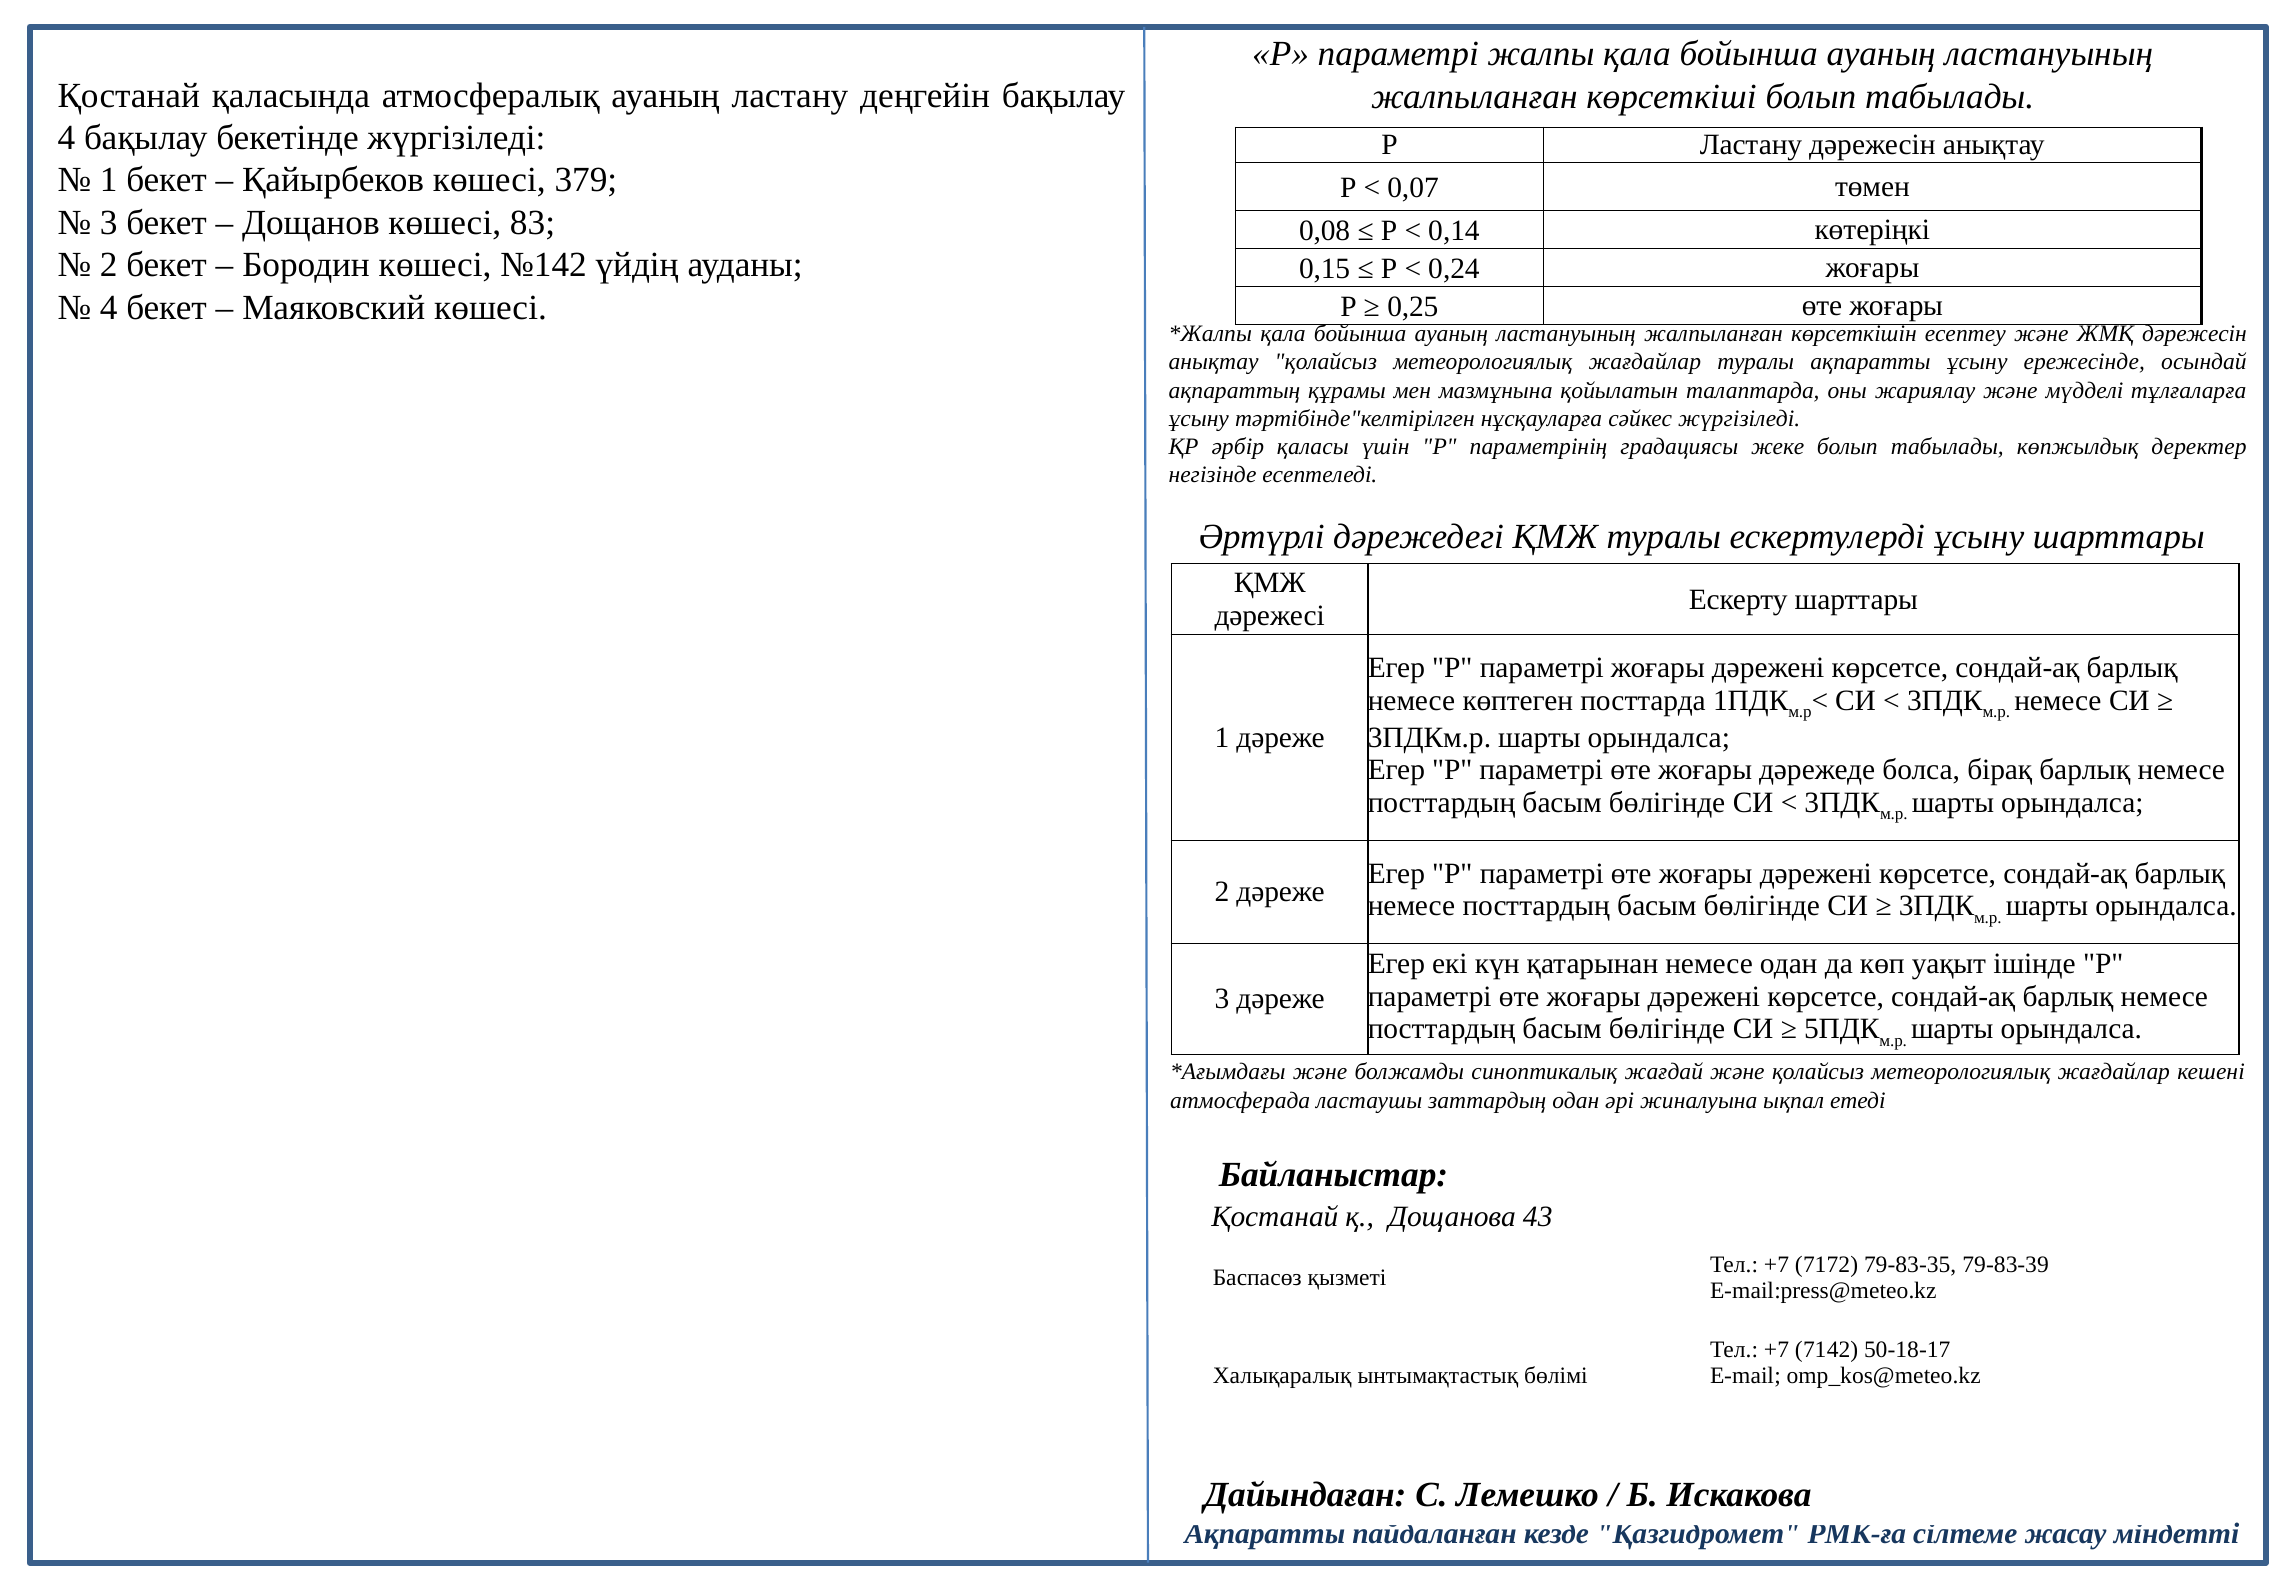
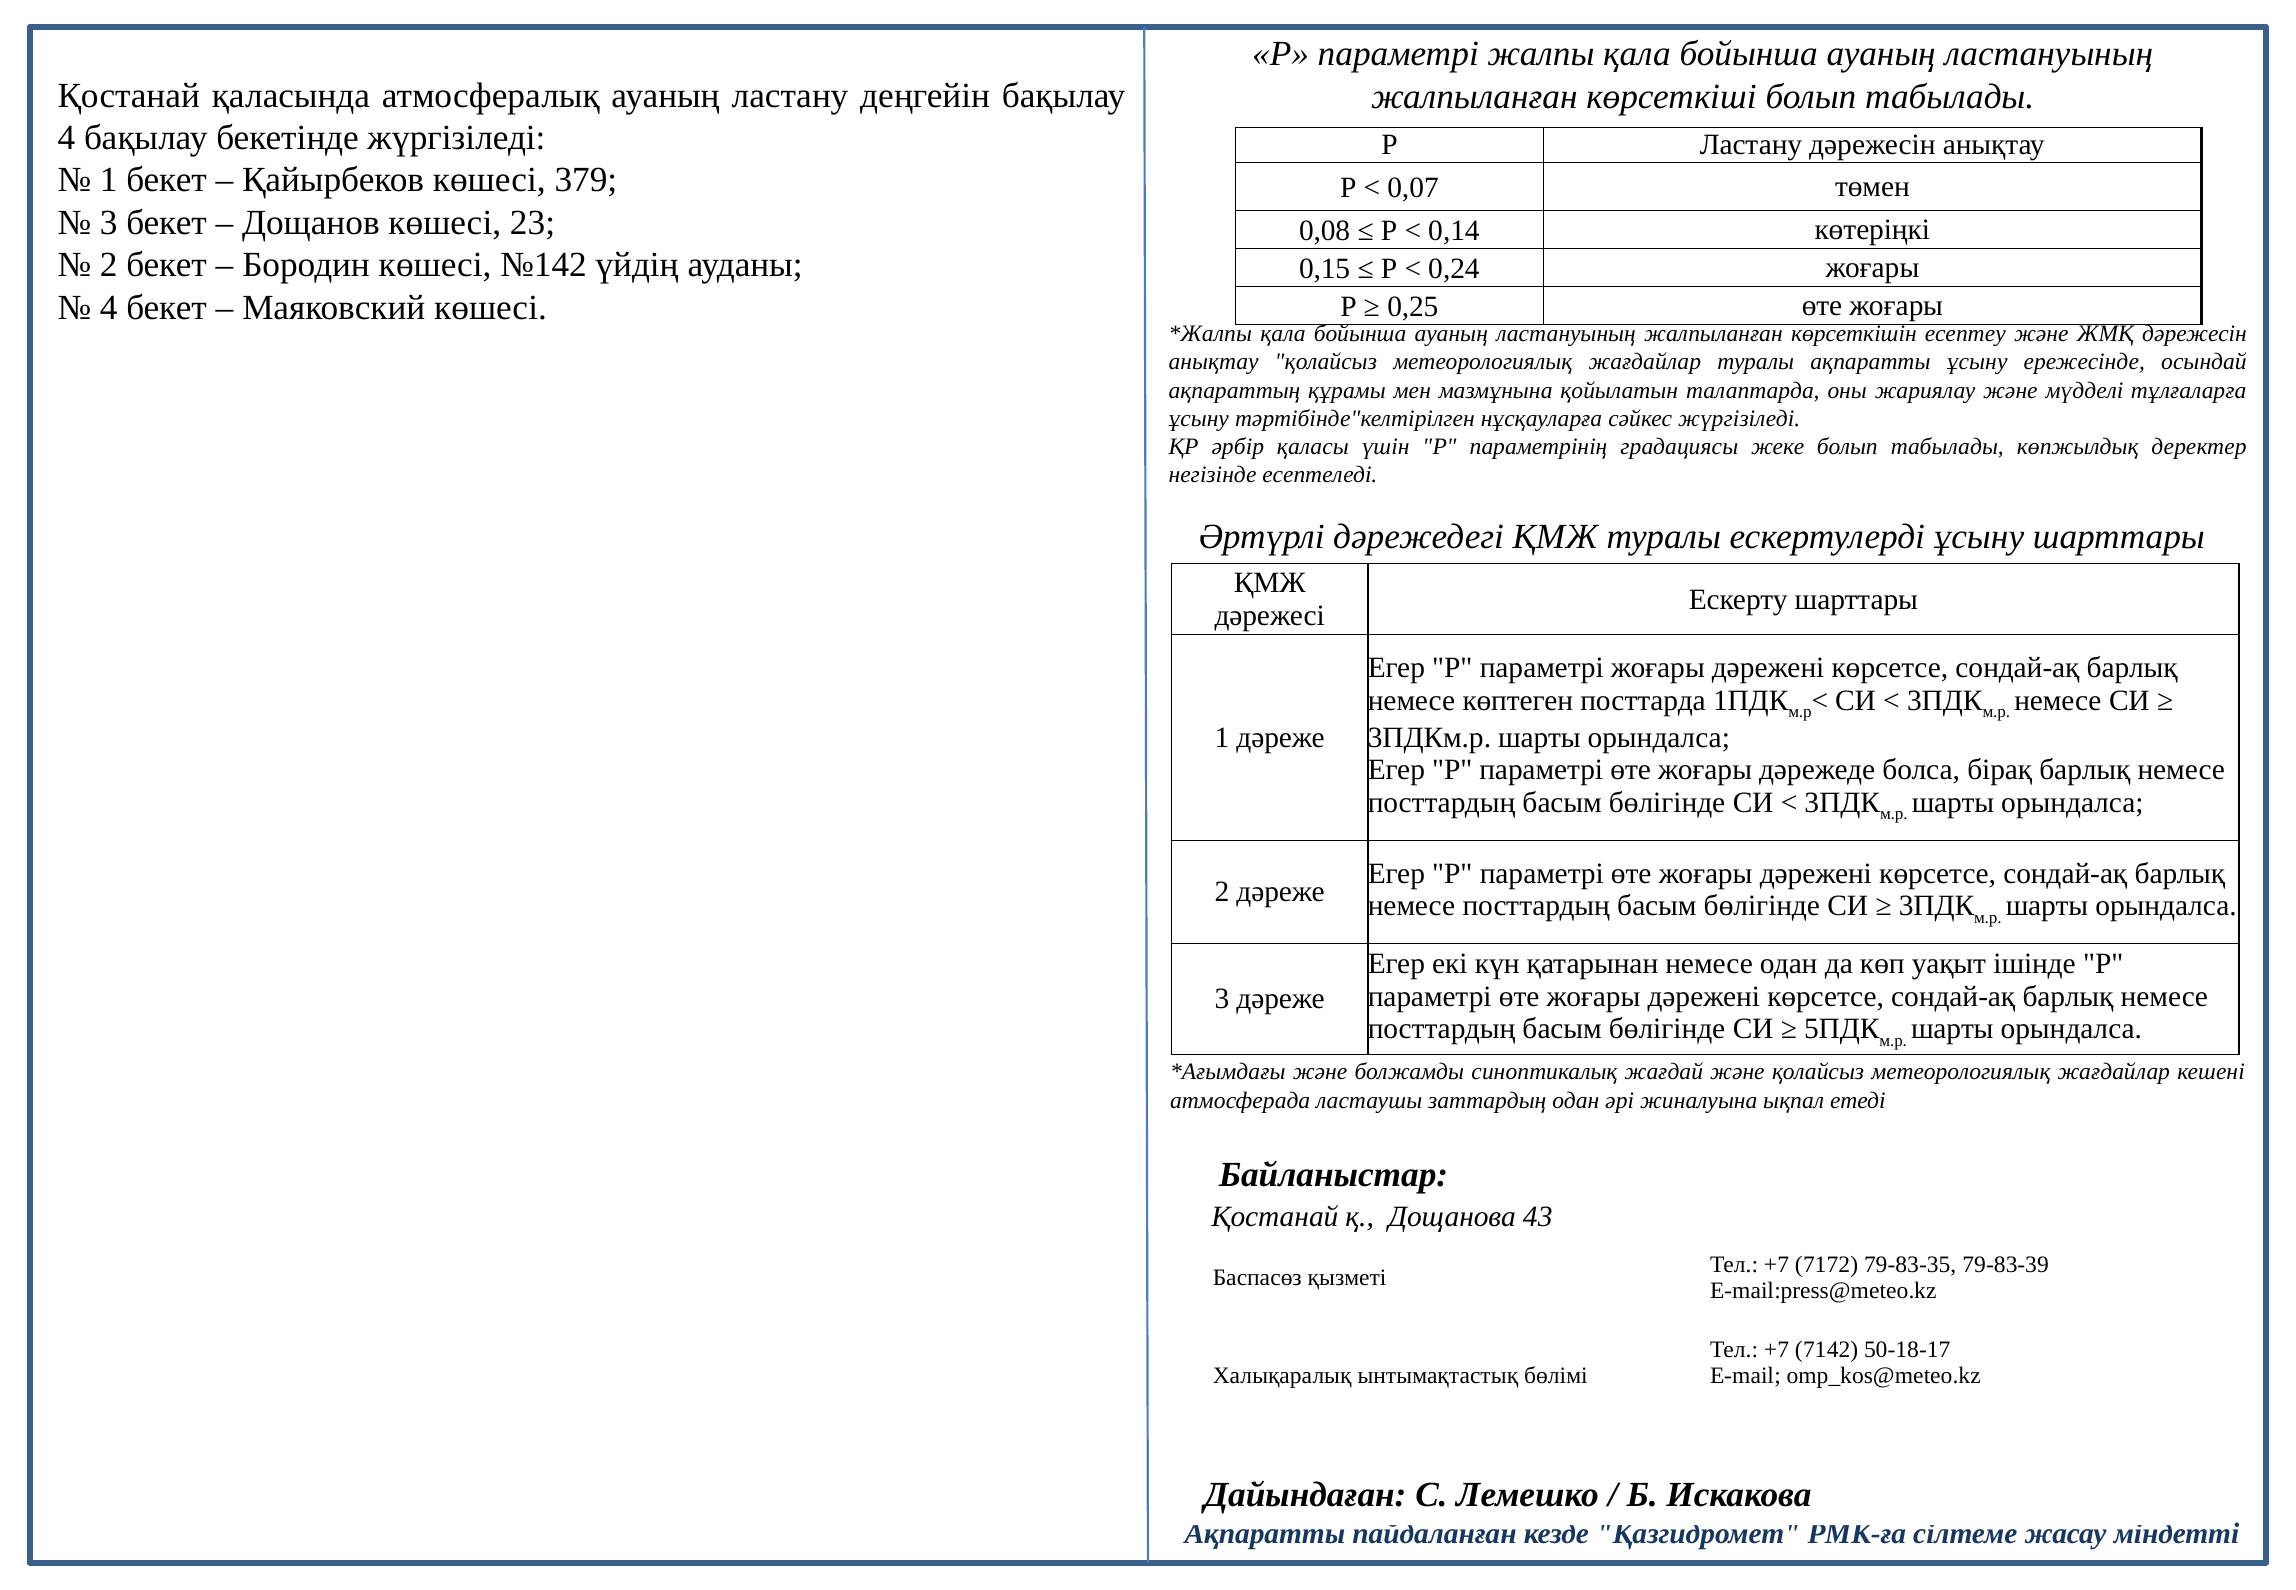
83: 83 -> 23 (533, 223)
